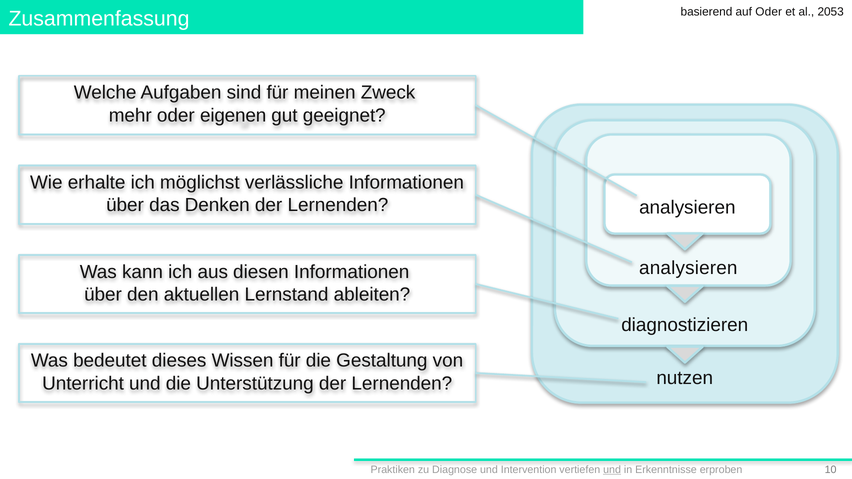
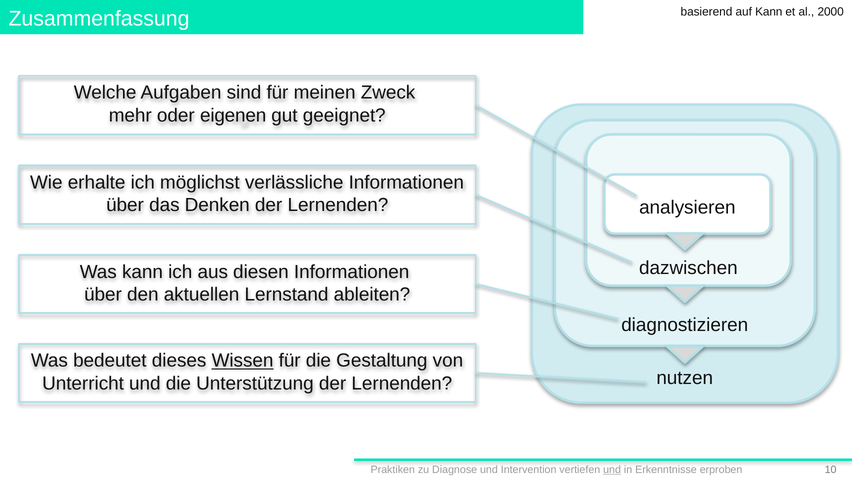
auf Oder: Oder -> Kann (769, 12)
2053: 2053 -> 2000 (831, 12)
analysieren: analysieren -> dazwischen (688, 268)
Wissen underline: none -> present (243, 361)
